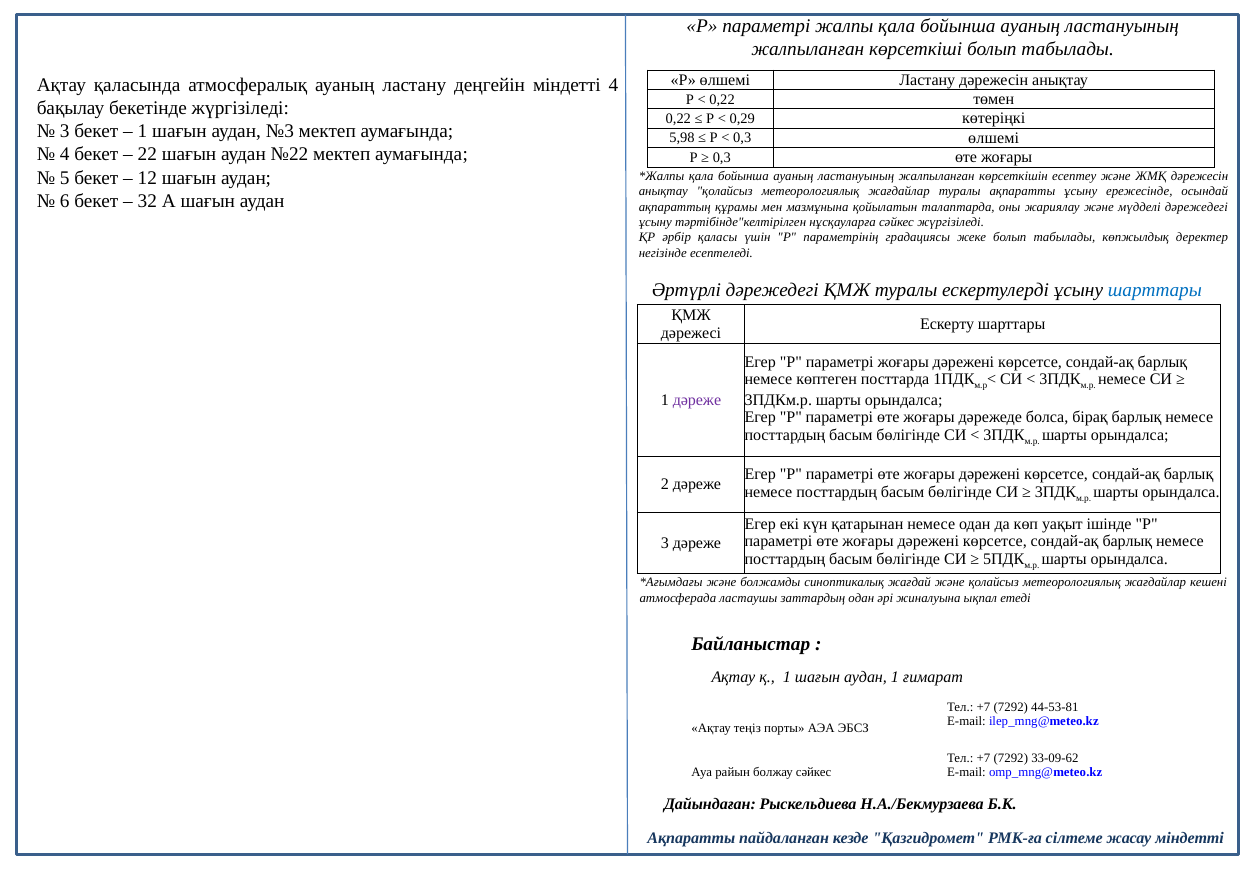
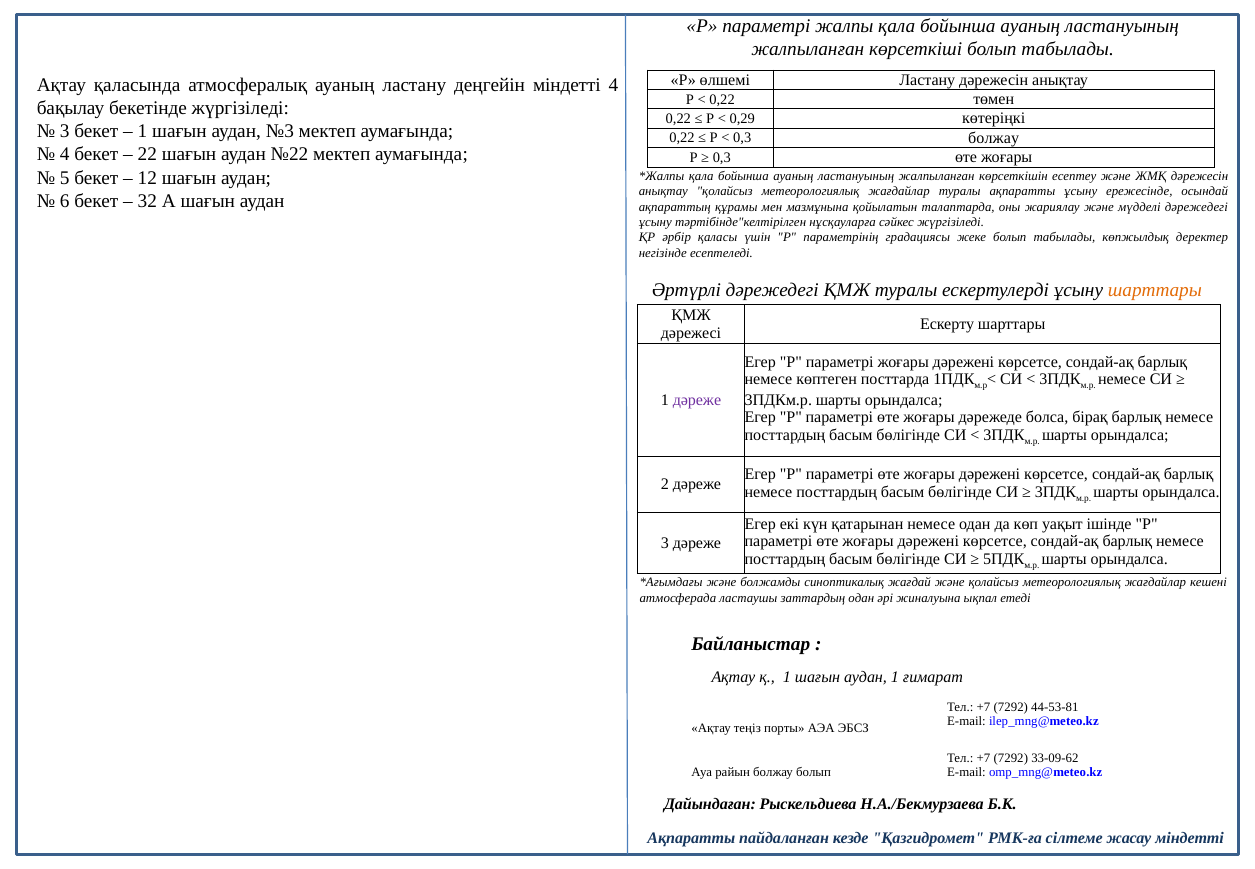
5,98: 5,98 -> 0,22 (682, 138)
0,3 өлшемі: өлшемі -> болжау (994, 138)
шарттары colour: blue -> orange (1155, 290)
болжау сәйкес: сәйкес -> болып (814, 772)
